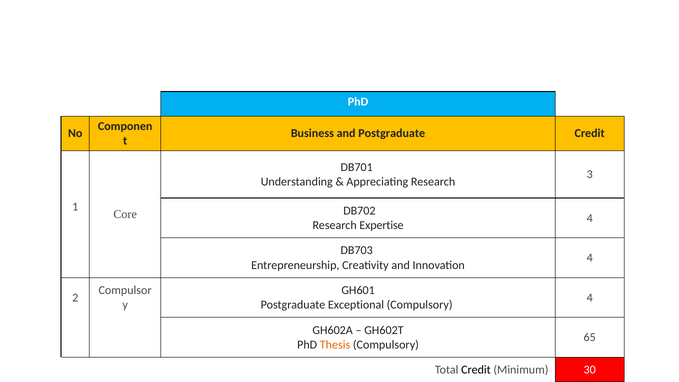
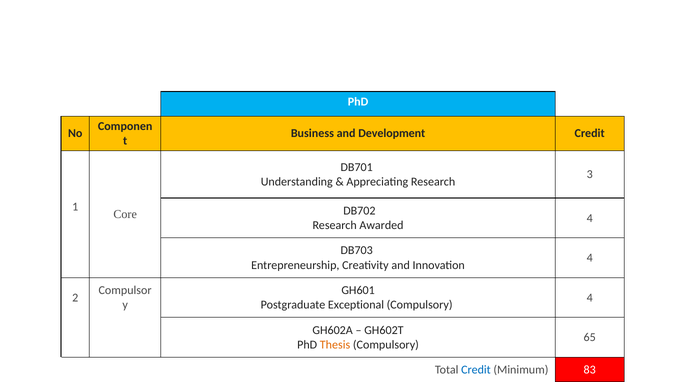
and Postgraduate: Postgraduate -> Development (392, 133)
Expertise: Expertise -> Awarded (381, 225)
Credit colour: black -> blue (476, 370)
30: 30 -> 83 (590, 370)
